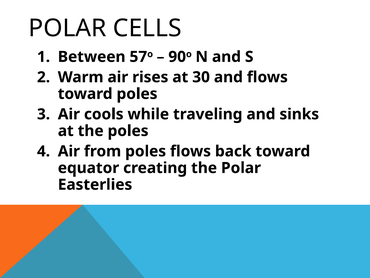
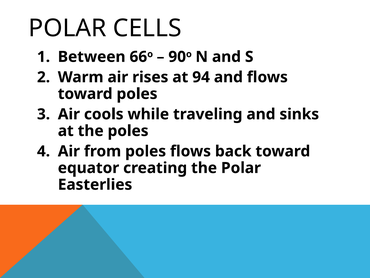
57: 57 -> 66 (138, 57)
30: 30 -> 94 (201, 77)
